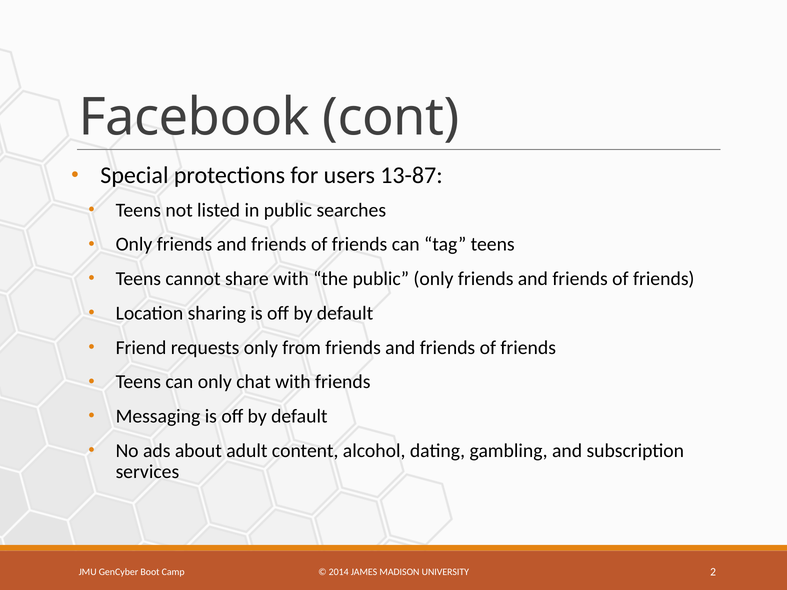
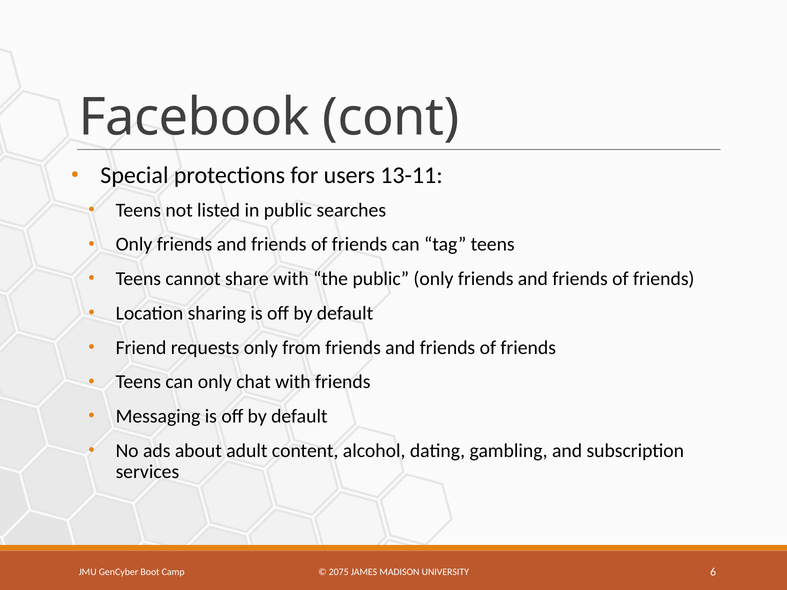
13-87: 13-87 -> 13-11 (411, 176)
2014: 2014 -> 2075 (339, 572)
2: 2 -> 6 (713, 572)
